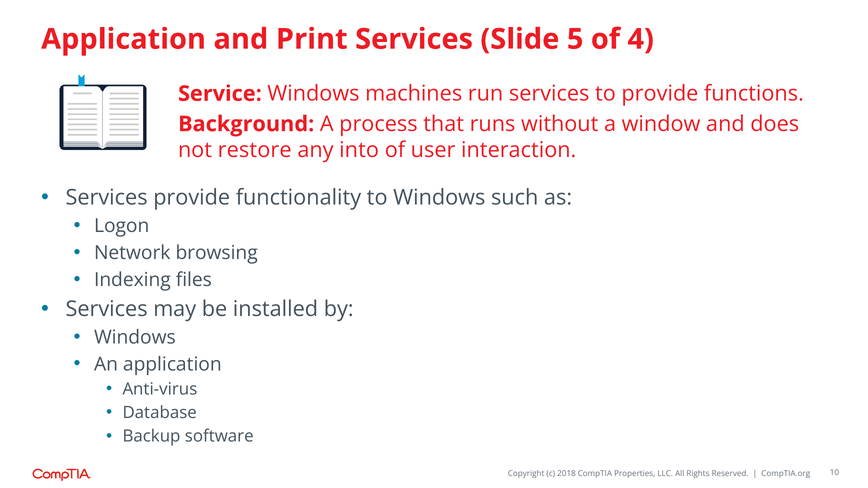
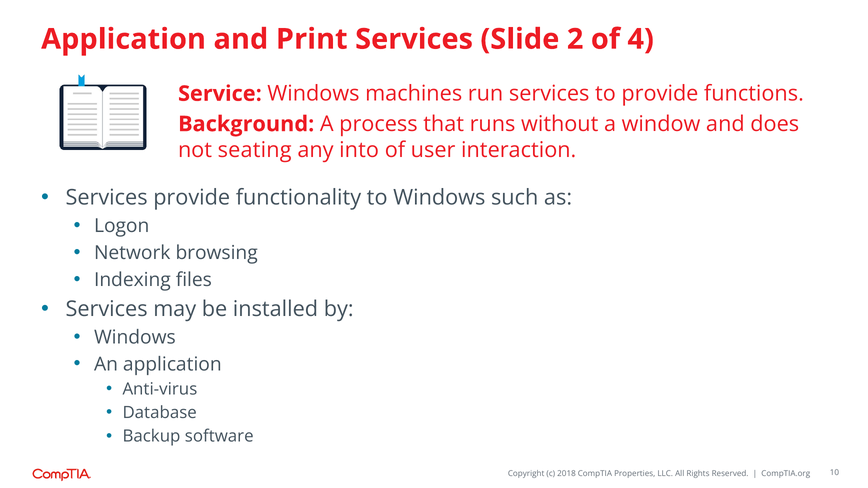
5: 5 -> 2 (575, 39)
restore: restore -> seating (255, 150)
